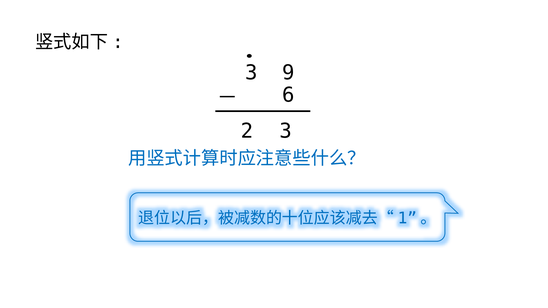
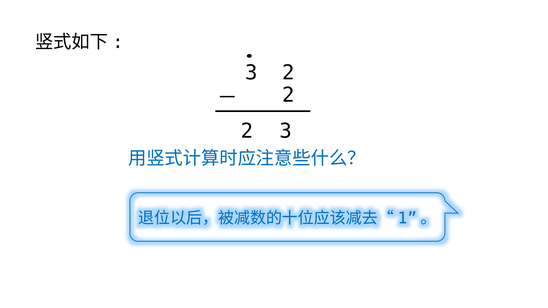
9: 9 -> 2 (288, 73)
6: 6 -> 2 (288, 95)
